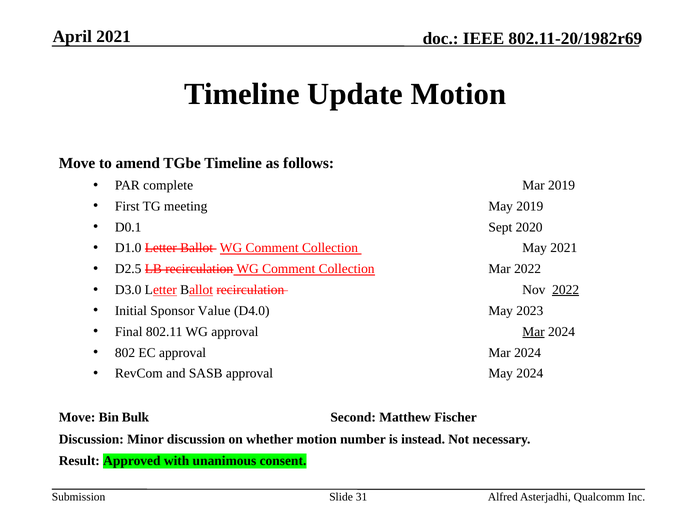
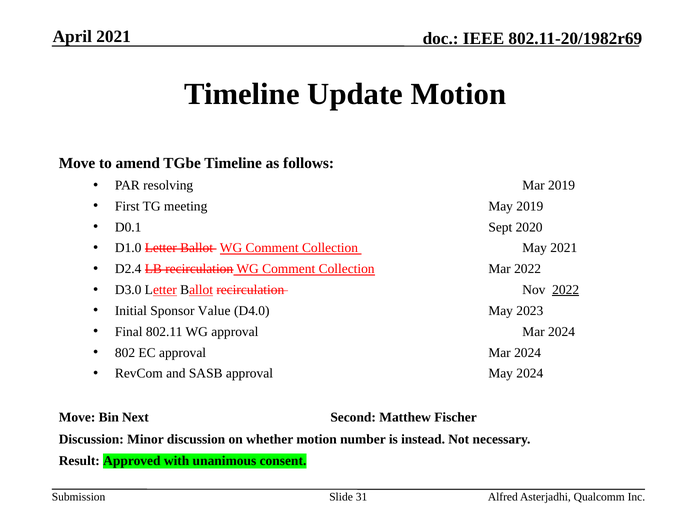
complete: complete -> resolving (168, 185)
D2.5: D2.5 -> D2.4 (128, 269)
Mar underline: present -> none (534, 332)
Bulk: Bulk -> Next (135, 417)
